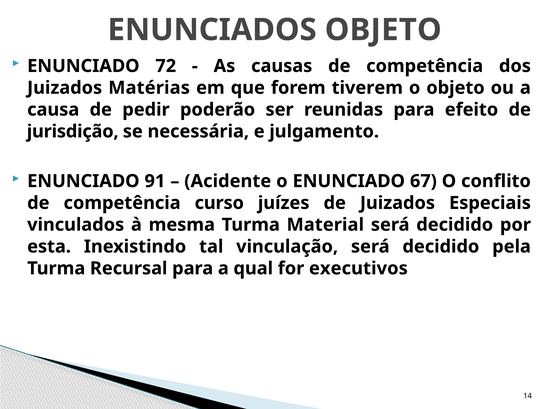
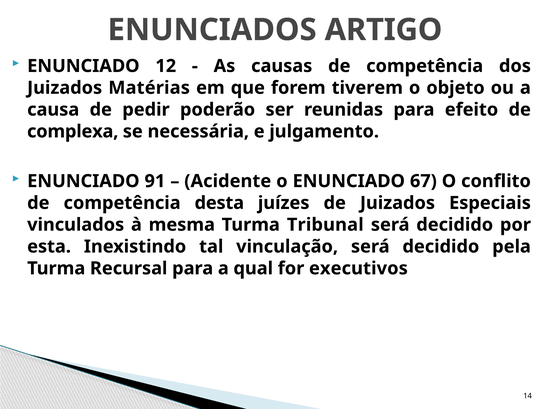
ENUNCIADOS OBJETO: OBJETO -> ARTIGO (383, 30)
72: 72 -> 12 (166, 66)
jurisdição: jurisdição -> complexa (73, 131)
curso: curso -> desta (219, 203)
Material: Material -> Tribunal (325, 225)
